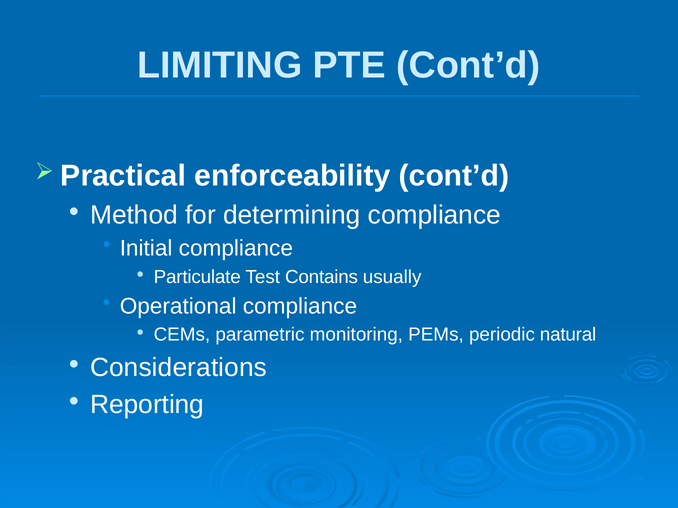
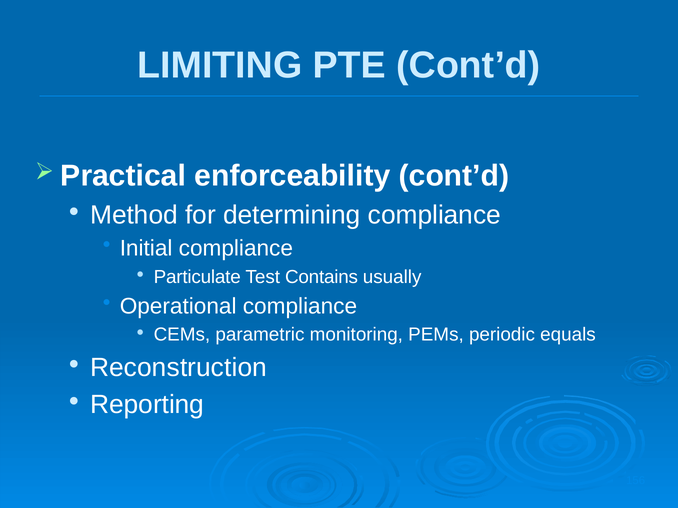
natural: natural -> equals (568, 335)
Considerations: Considerations -> Reconstruction (179, 368)
